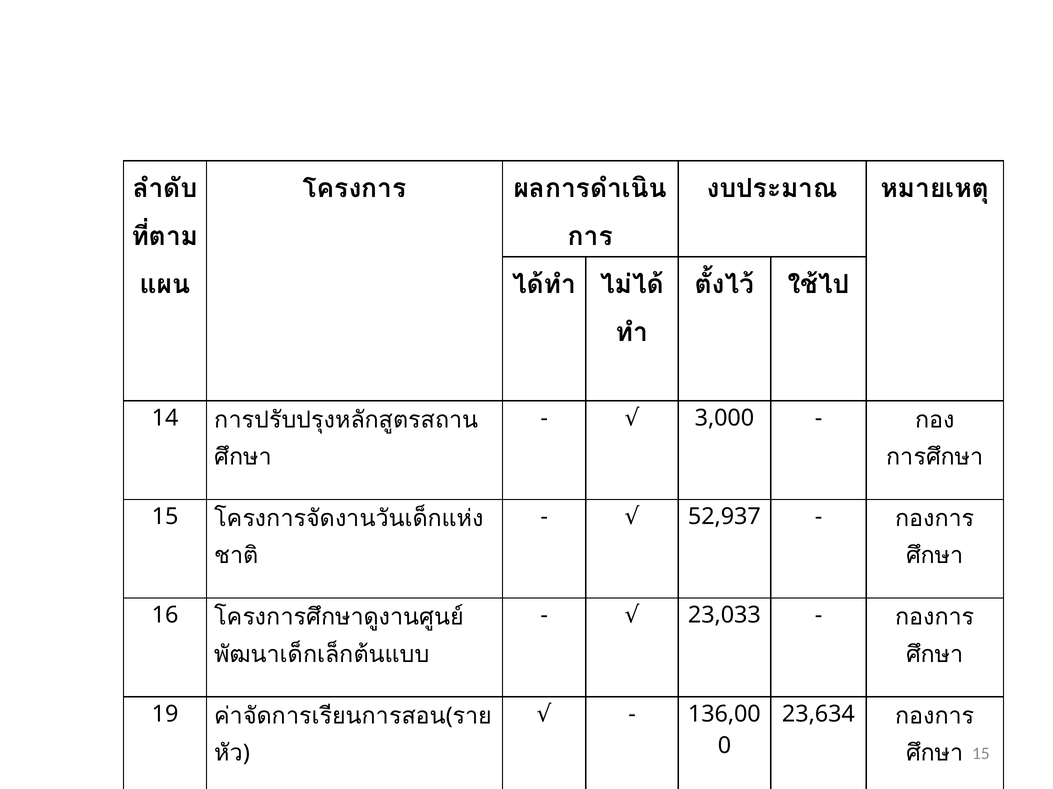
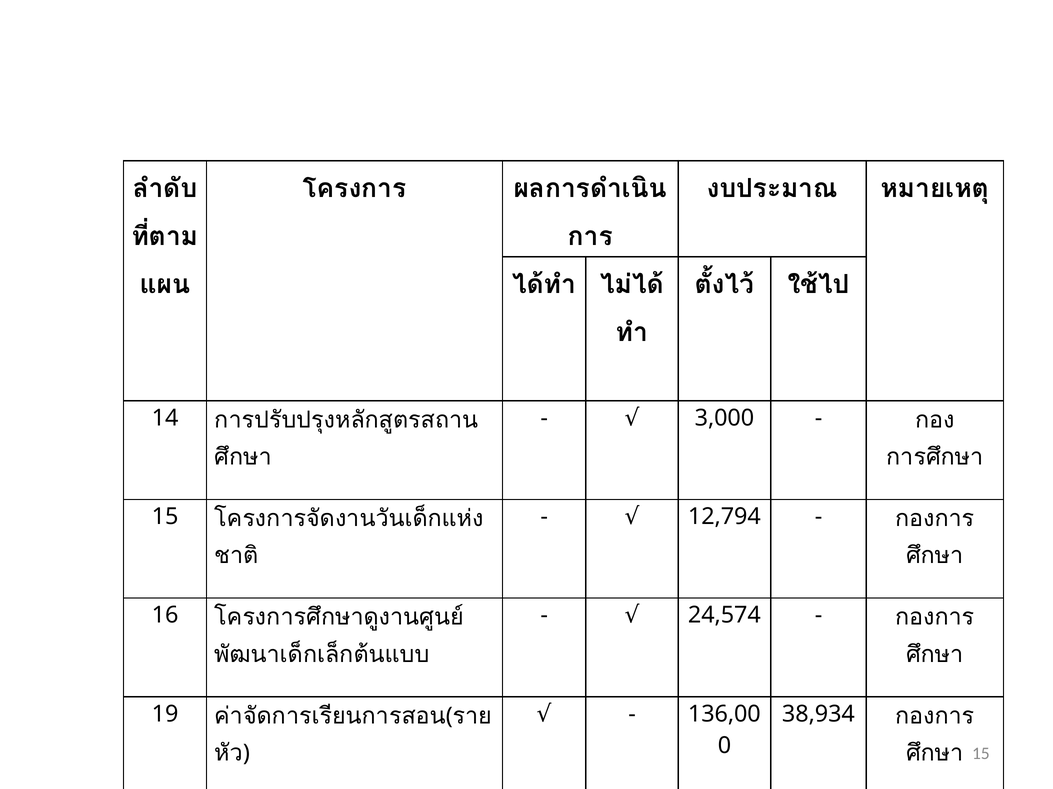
52,937: 52,937 -> 12,794 (724, 517)
23,033: 23,033 -> 24,574 (724, 616)
23,634: 23,634 -> 38,934 (818, 715)
